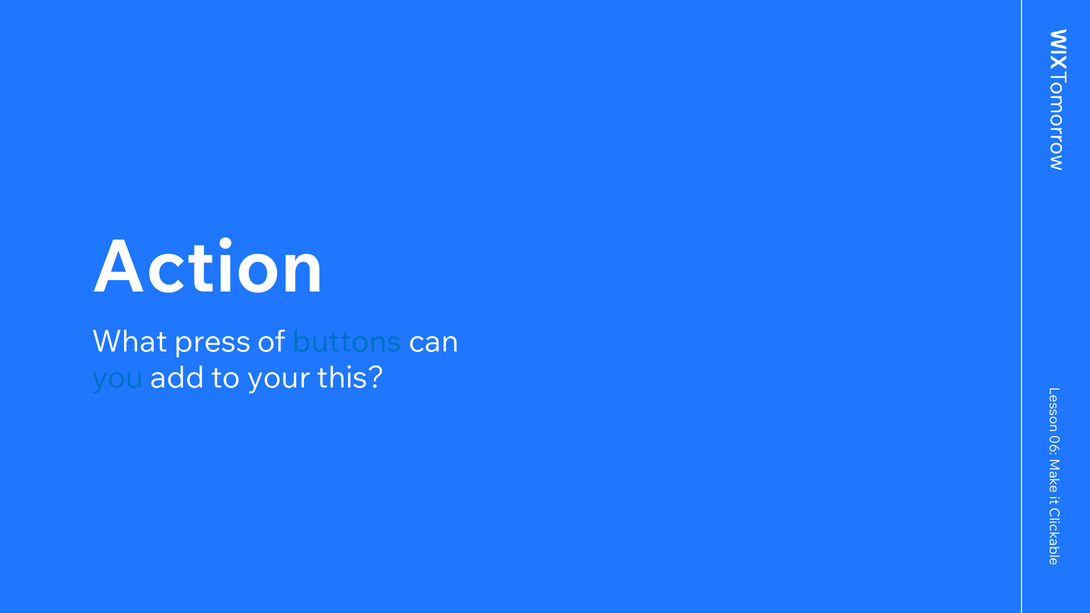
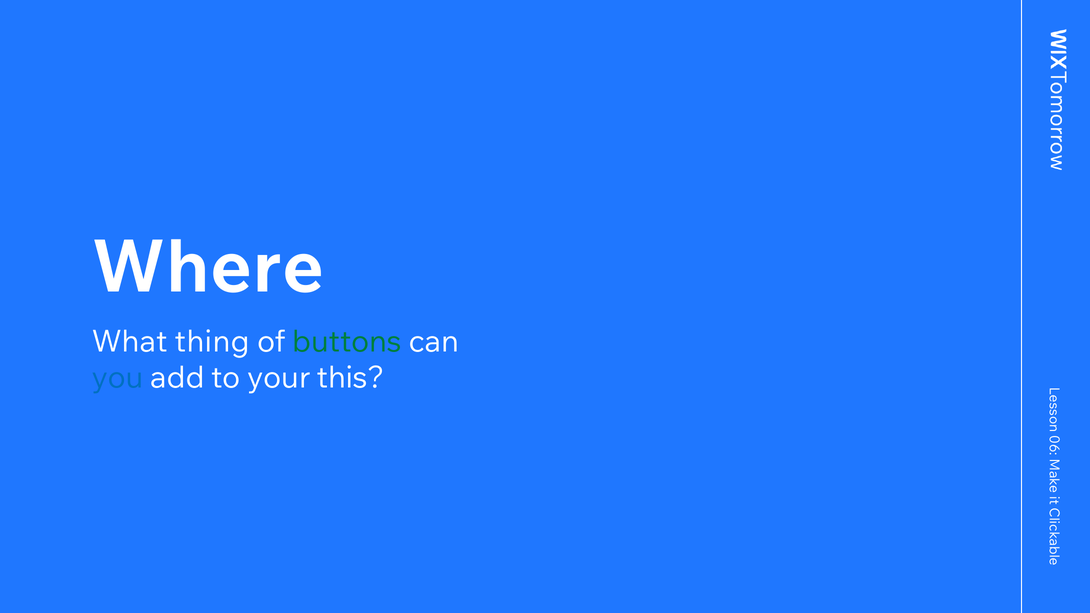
Action: Action -> Where (208, 268)
press: press -> thing (212, 342)
buttons colour: blue -> green (347, 342)
